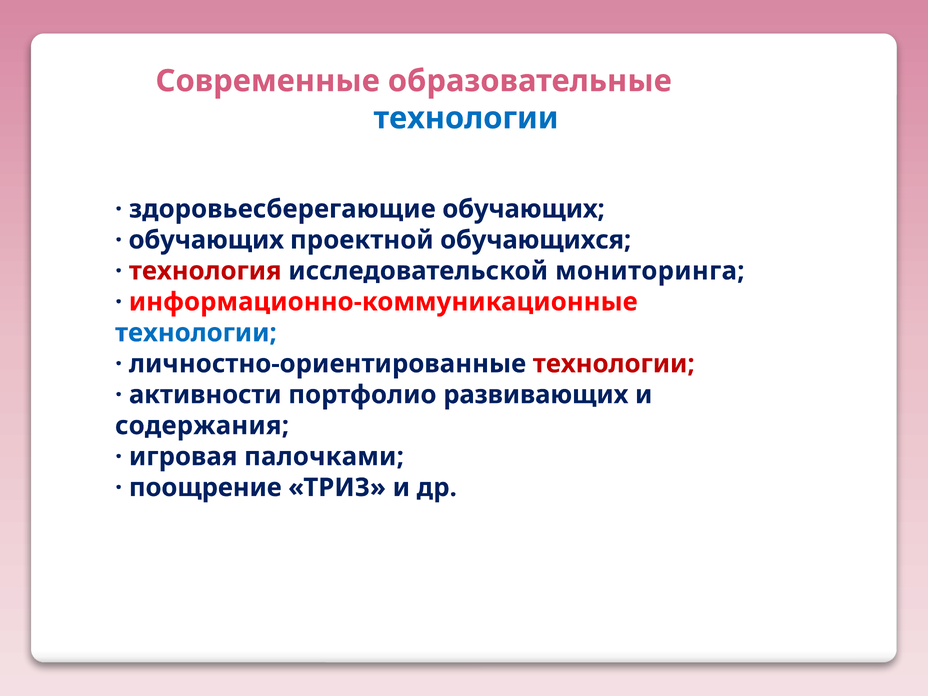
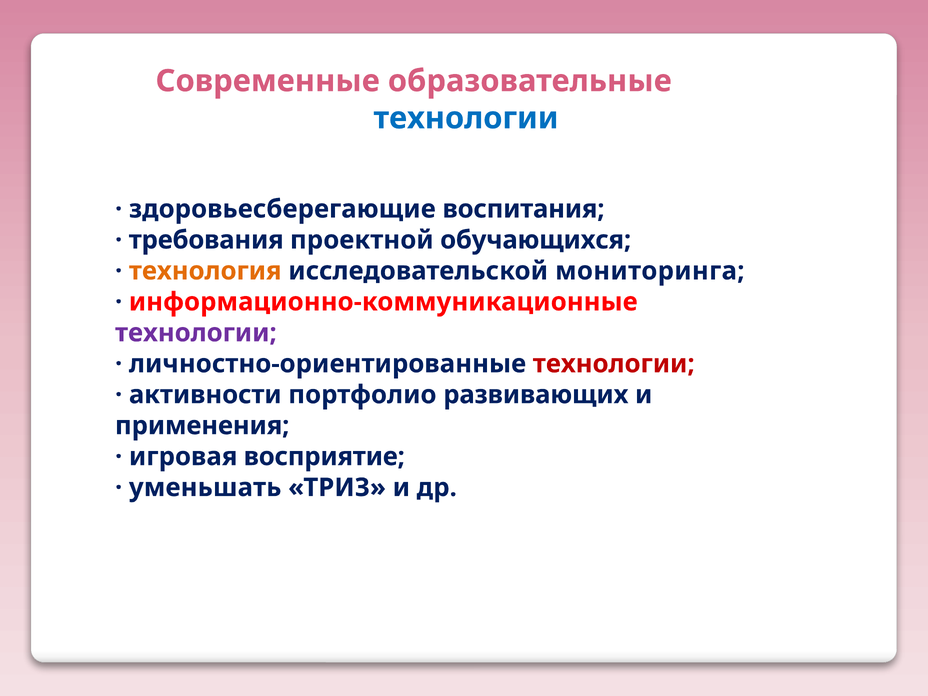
здоровьесберегающие обучающих: обучающих -> воспитания (524, 209)
обучающих: обучающих -> требования (206, 240)
технология colour: red -> orange (205, 271)
технологии colour: blue -> purple (196, 333)
содержания: содержания -> применения (202, 426)
палочками: палочками -> восприятие (324, 457)
поощрение: поощрение -> уменьшать (205, 488)
